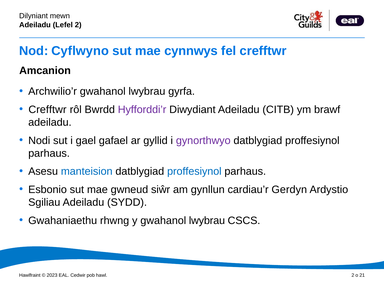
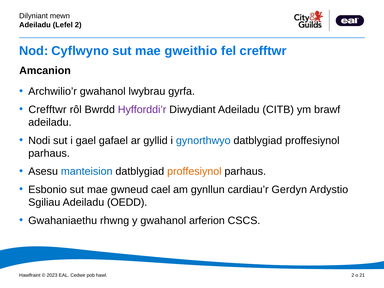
cynnwys: cynnwys -> gweithio (191, 51)
gynorthwyo colour: purple -> blue (203, 141)
proffesiynol colour: blue -> orange (194, 171)
siŵr: siŵr -> cael (161, 190)
SYDD: SYDD -> OEDD (127, 202)
y gwahanol lwybrau: lwybrau -> arferion (207, 220)
